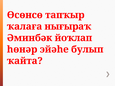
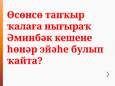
йоҡлап: йоҡлап -> кешене (73, 38)
